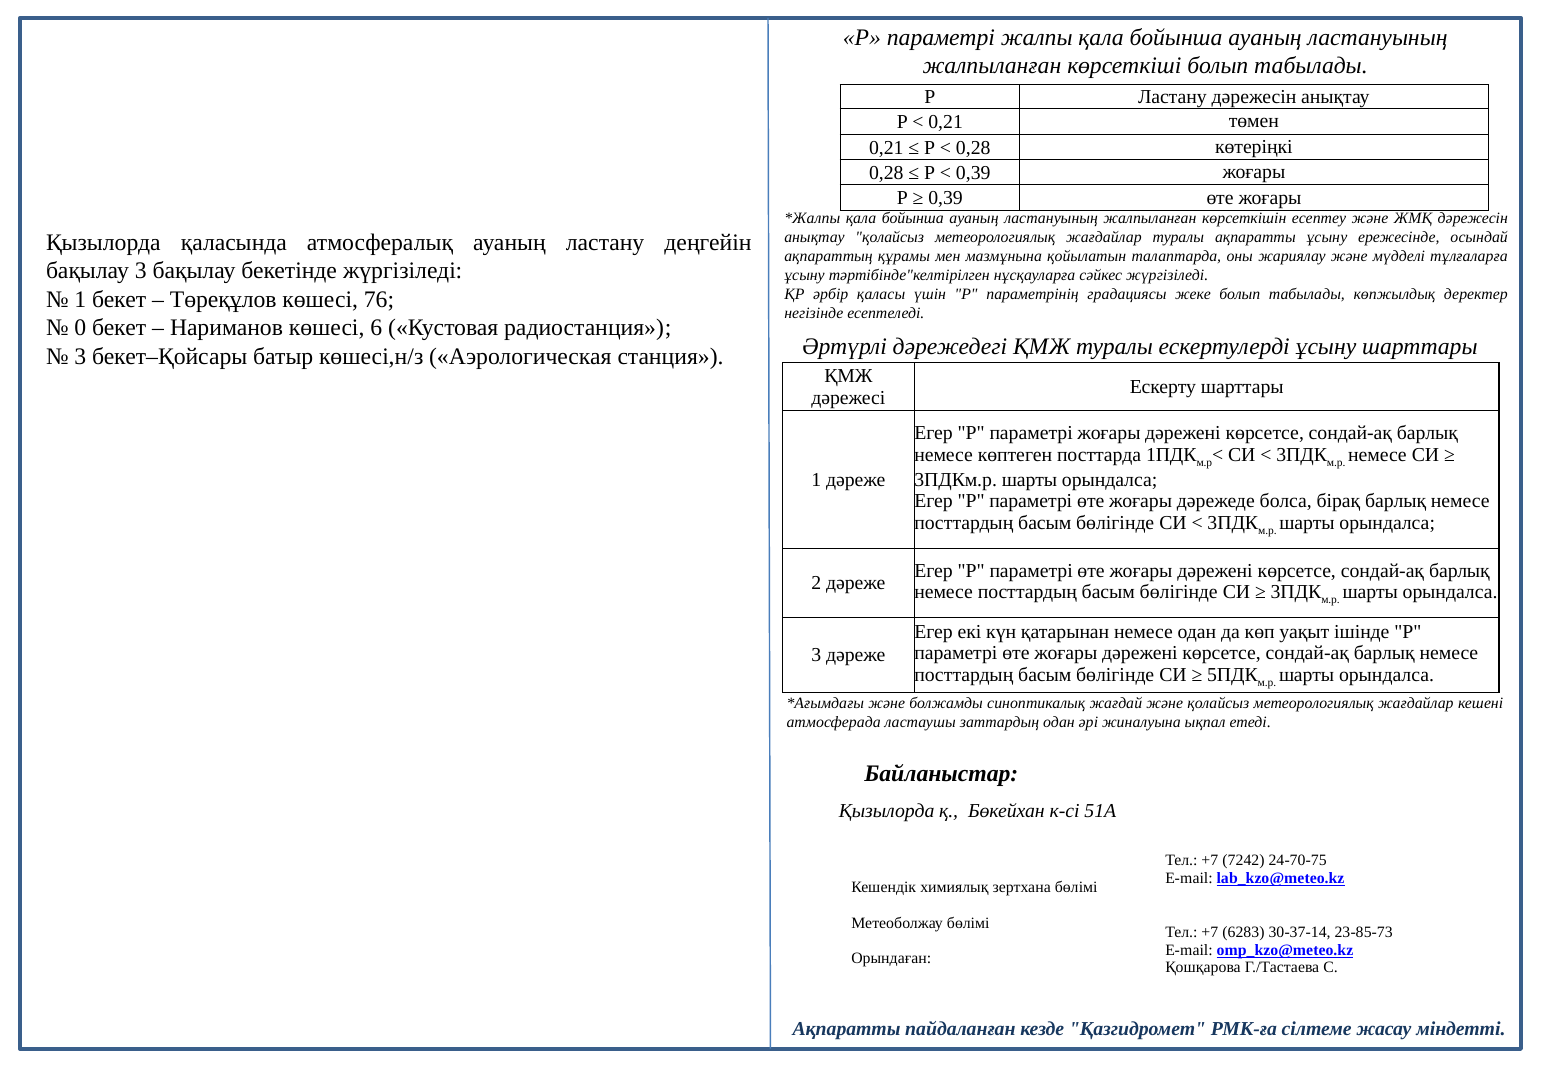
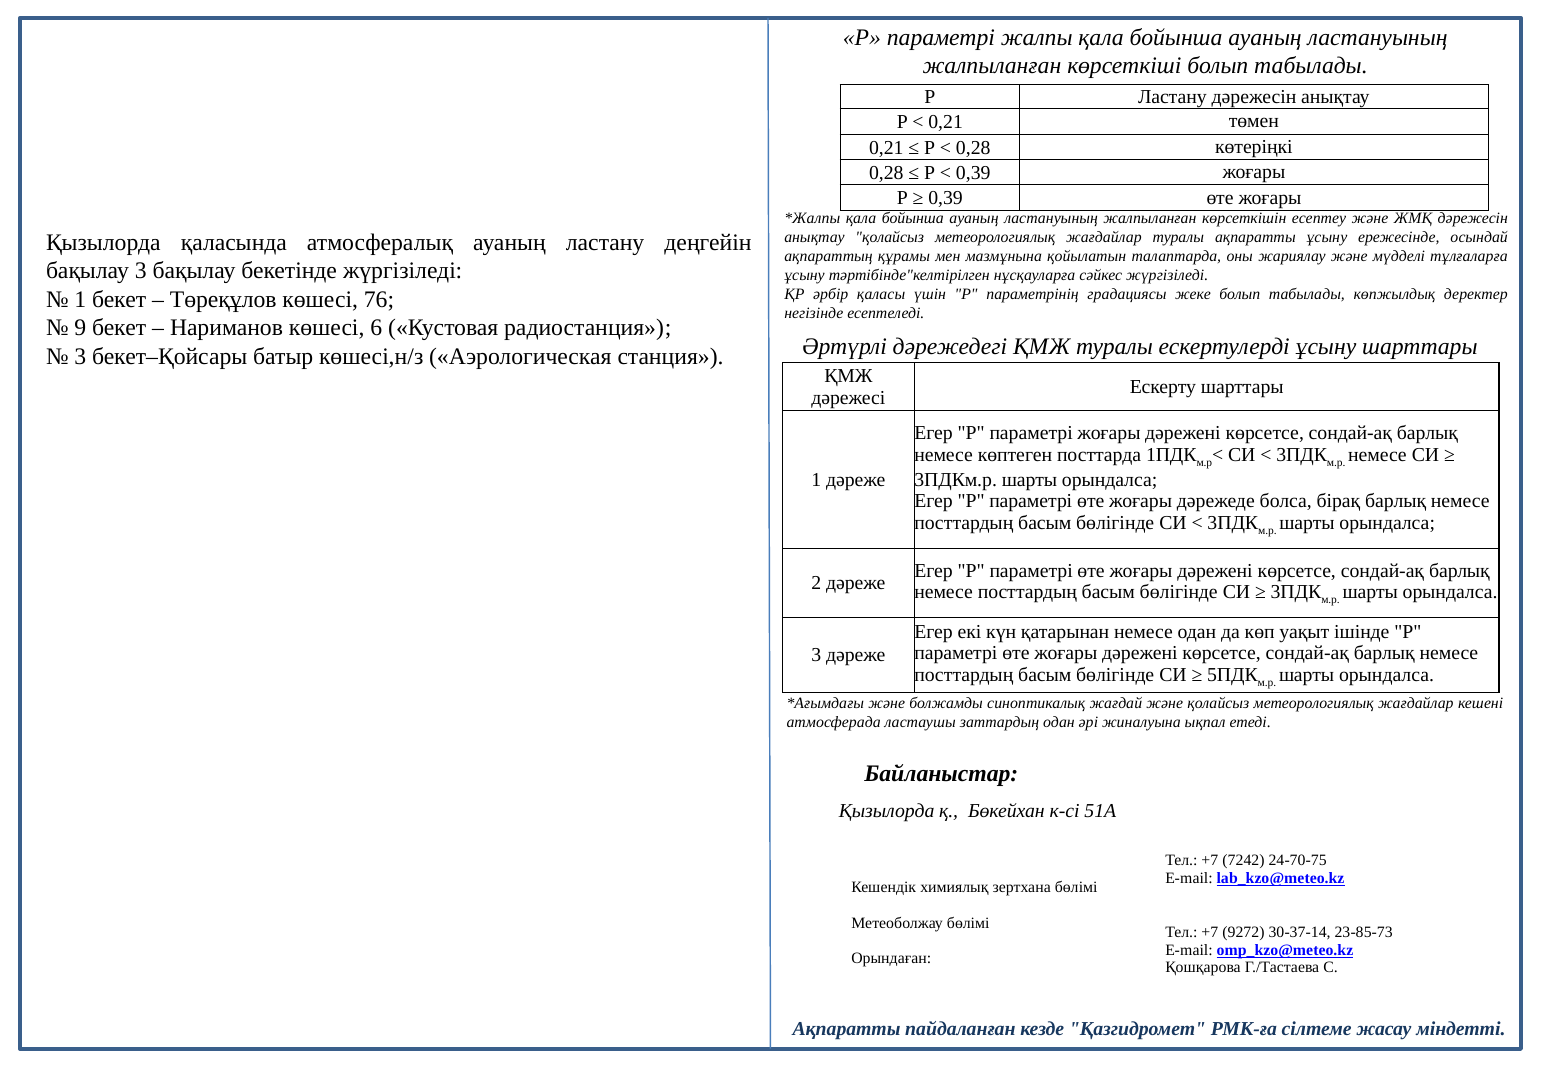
0: 0 -> 9 (80, 328)
6283: 6283 -> 9272 (1243, 932)
